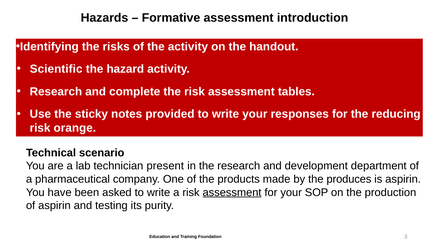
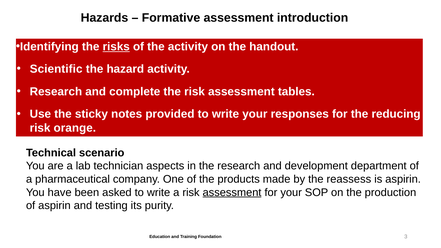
risks underline: none -> present (116, 47)
present: present -> aspects (165, 166)
produces: produces -> reassess (349, 179)
